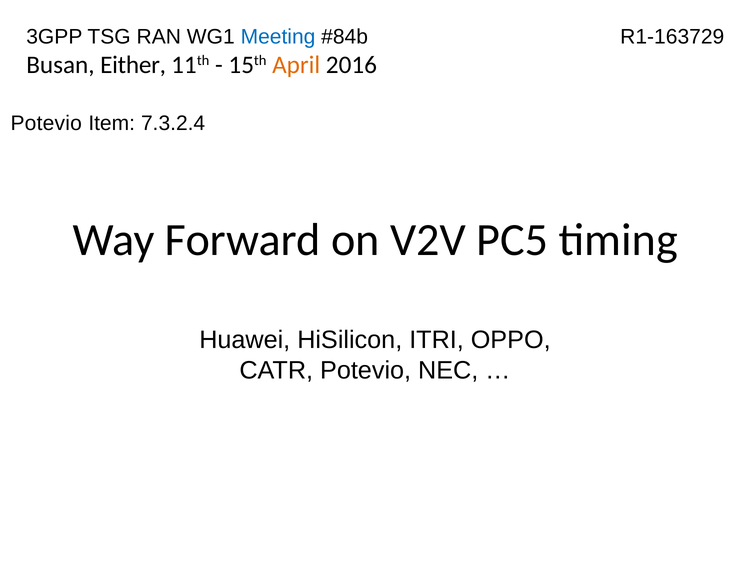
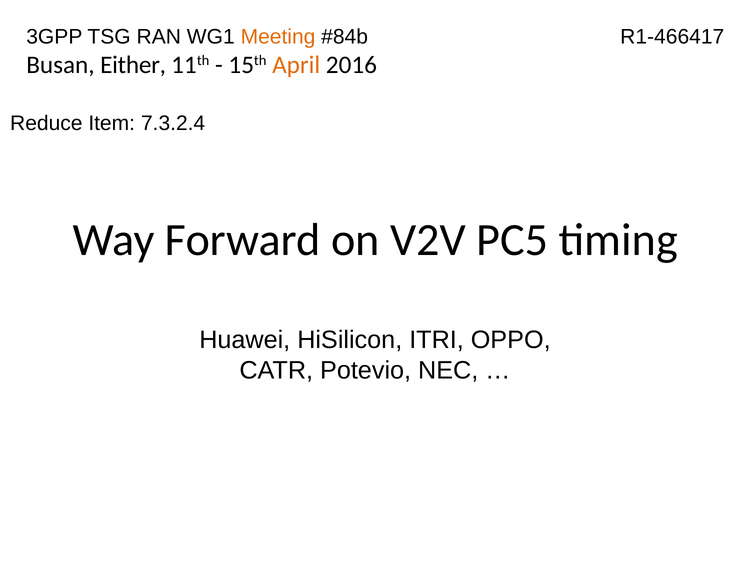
Meeting colour: blue -> orange (278, 37)
R1-163729: R1-163729 -> R1-466417 (672, 37)
Potevio: Potevio -> Reduce (46, 123)
